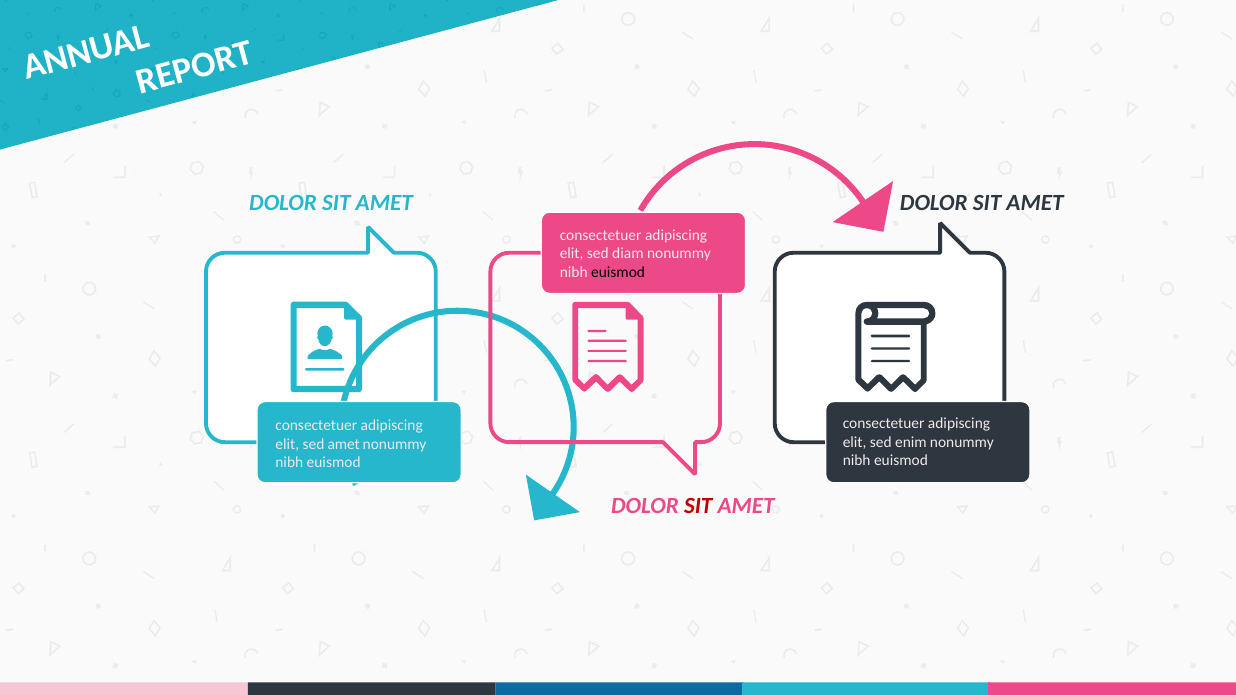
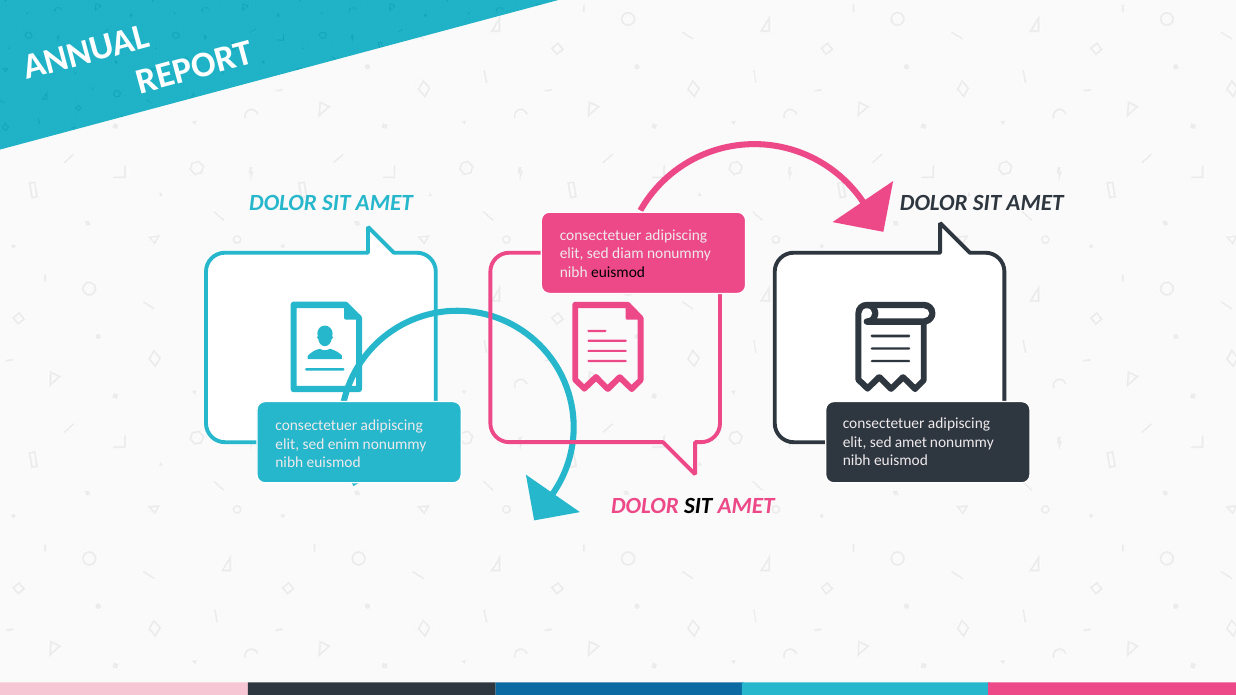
sed enim: enim -> amet (911, 442)
sed amet: amet -> enim (344, 444)
SIT colour: red -> black (698, 506)
